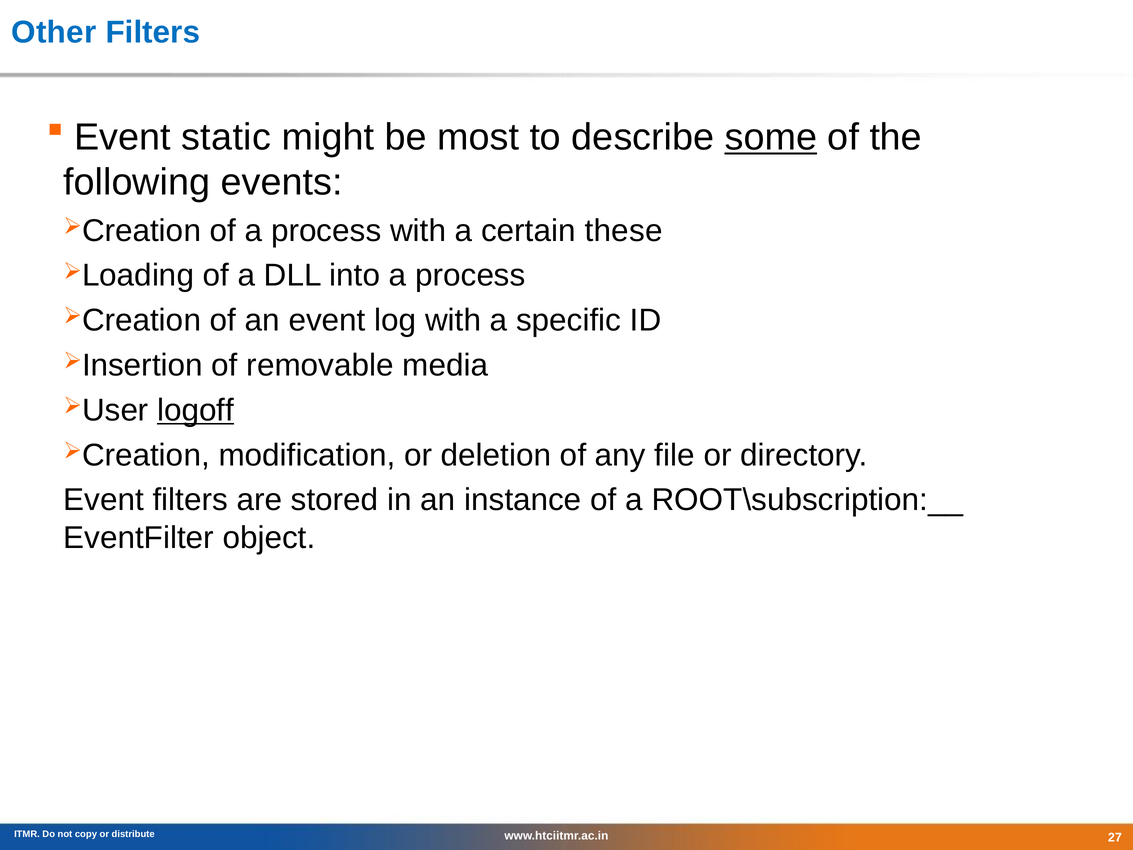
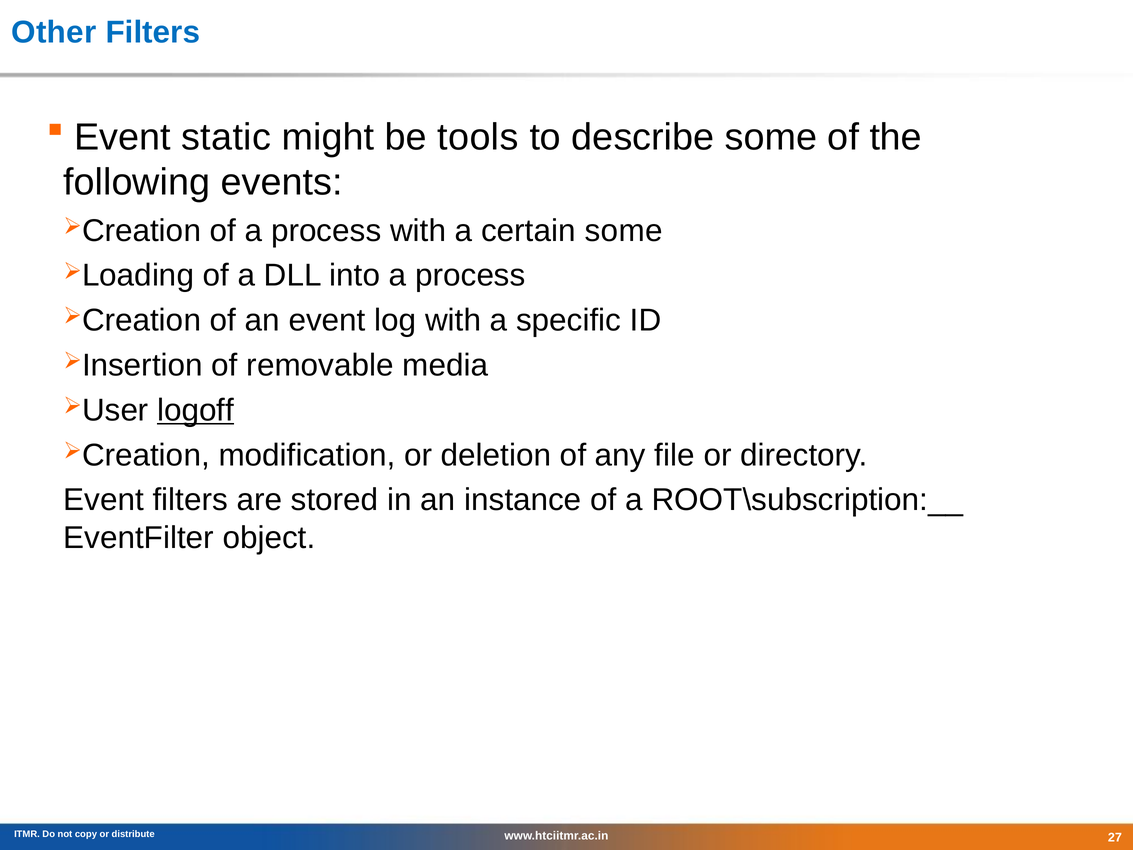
most: most -> tools (478, 137)
some underline: present -> none (771, 137)
certain these: these -> some (624, 231)
